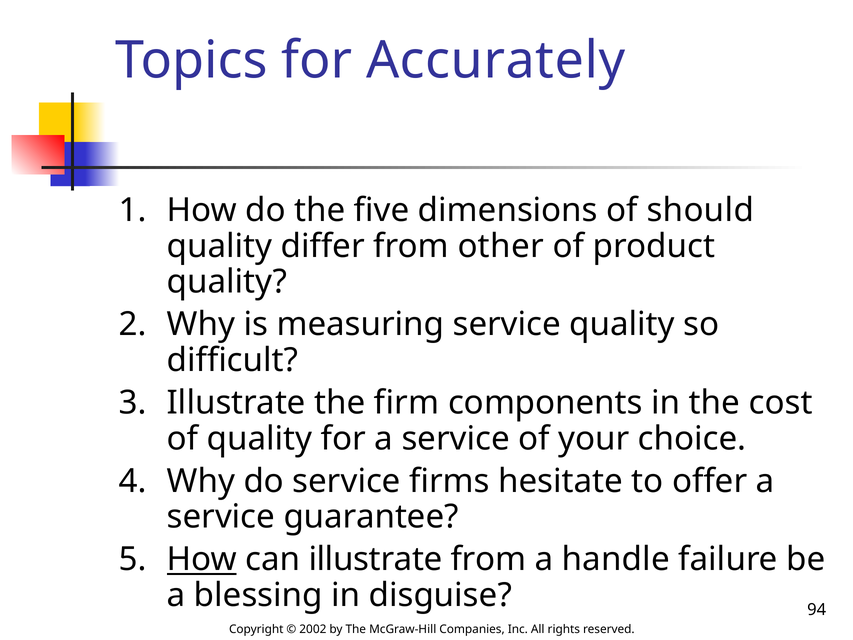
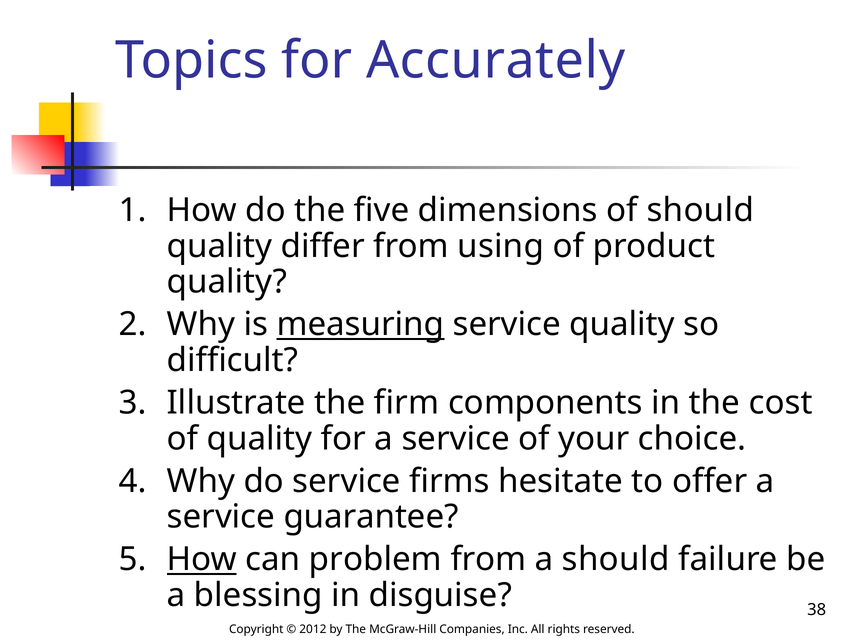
other: other -> using (501, 246)
measuring underline: none -> present (360, 324)
can illustrate: illustrate -> problem (375, 559)
a handle: handle -> should (616, 559)
94: 94 -> 38 (817, 609)
2002: 2002 -> 2012 (313, 629)
